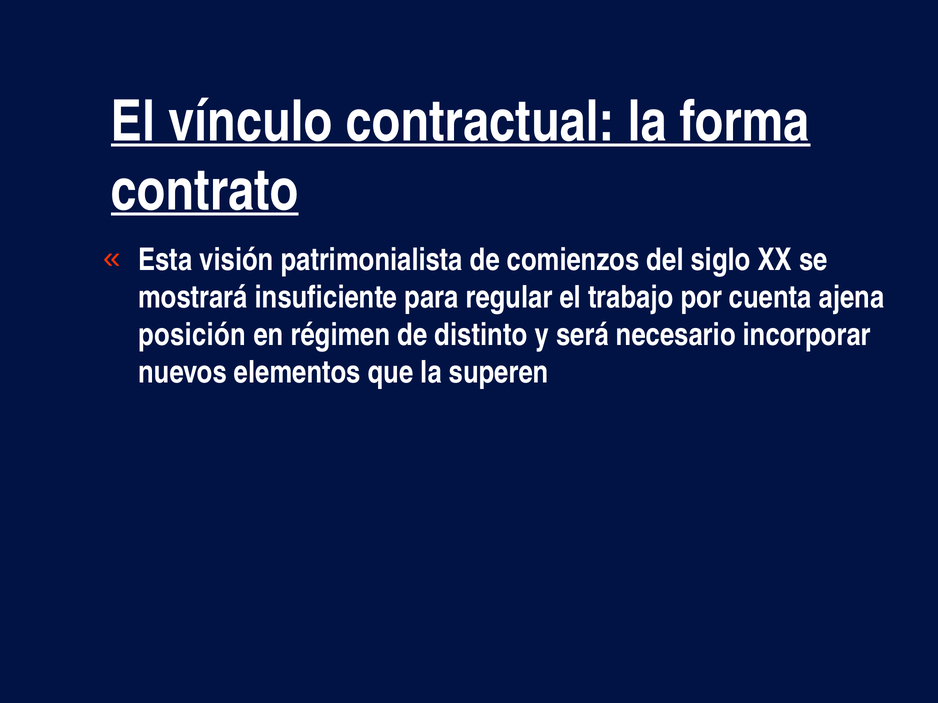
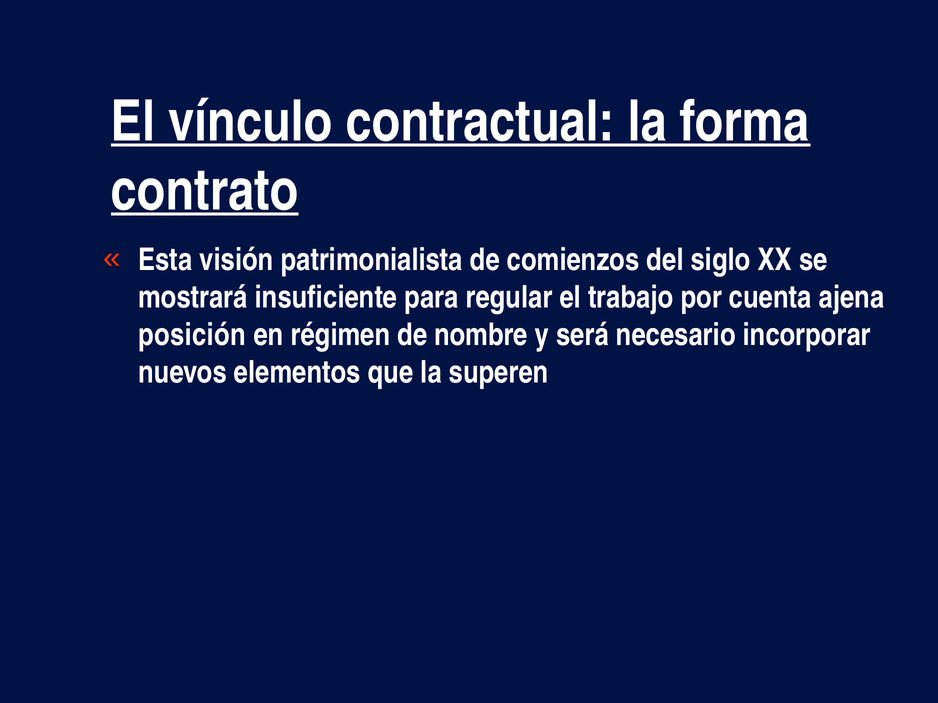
distinto: distinto -> nombre (481, 335)
